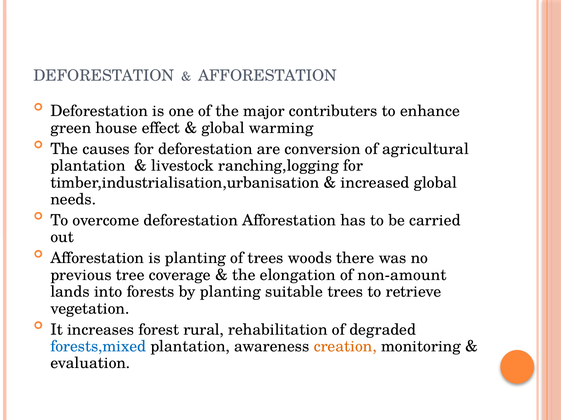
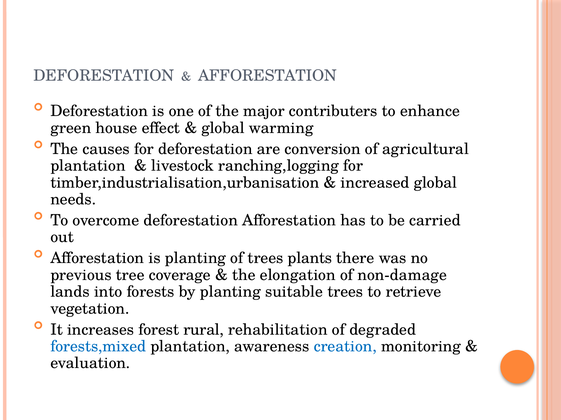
woods: woods -> plants (310, 259)
non-amount: non-amount -> non-damage (402, 275)
creation colour: orange -> blue (345, 347)
